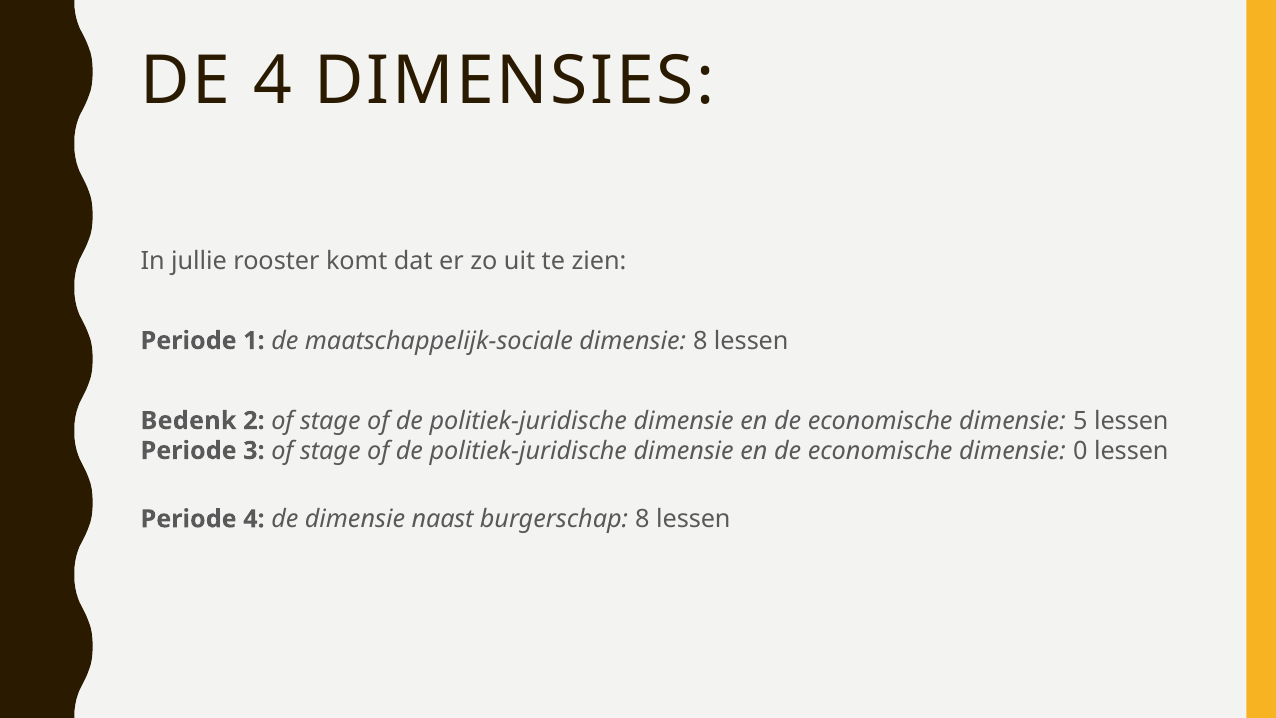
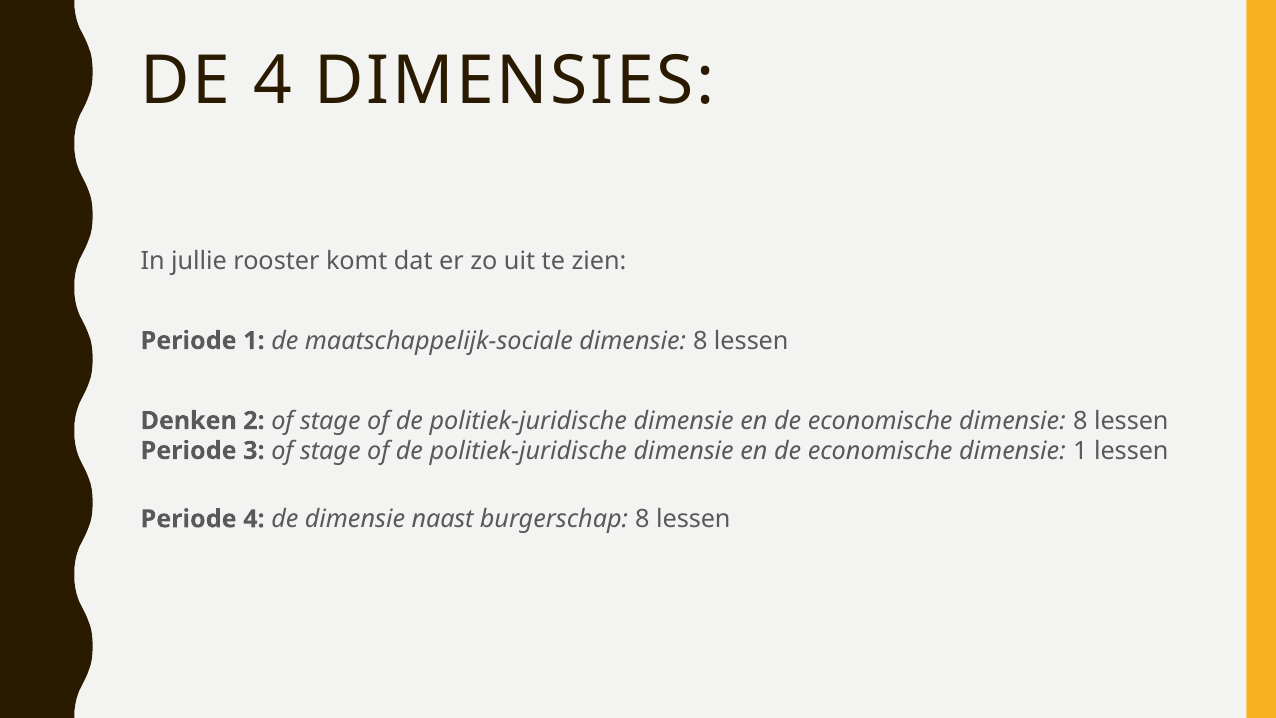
Bedenk: Bedenk -> Denken (189, 421)
economische dimensie 5: 5 -> 8 (1080, 421)
dimensie 0: 0 -> 1 (1080, 451)
